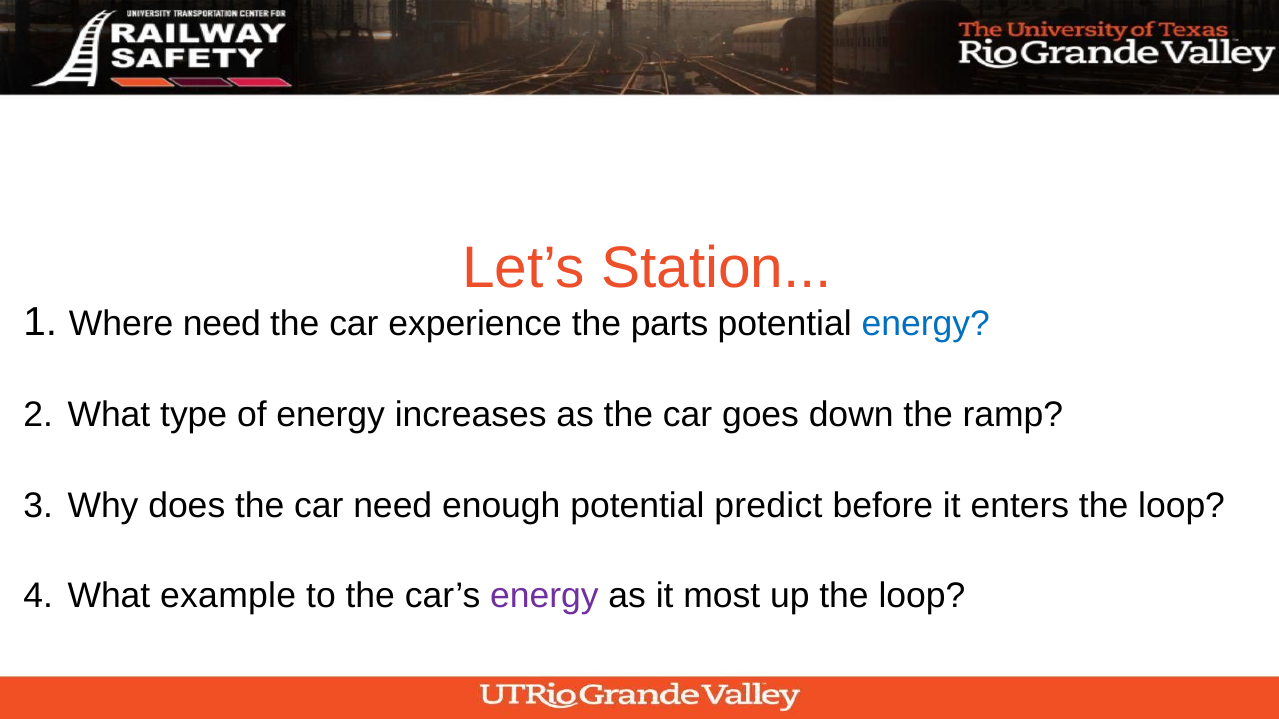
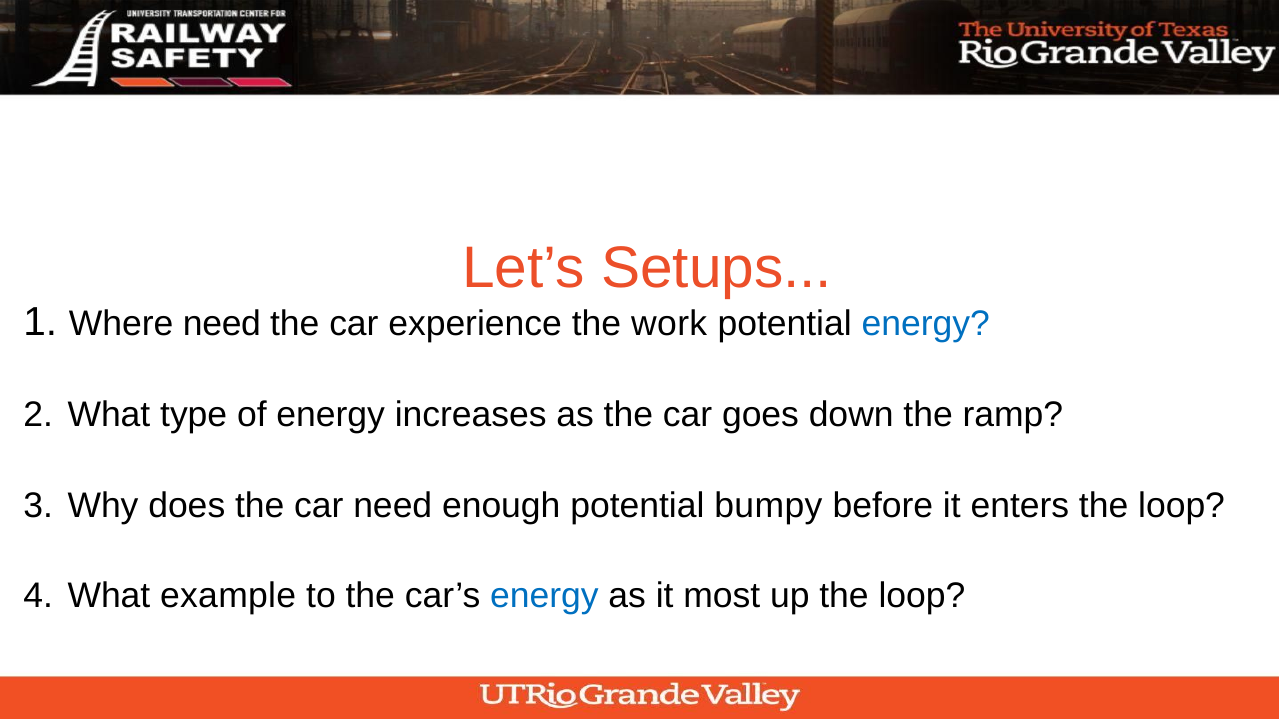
Station: Station -> Setups (717, 268)
parts: parts -> work (669, 324)
predict: predict -> bumpy (768, 506)
energy colour: purple -> blue (544, 596)
